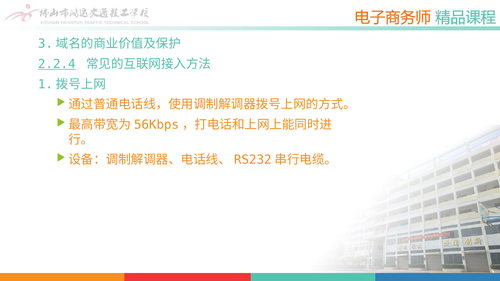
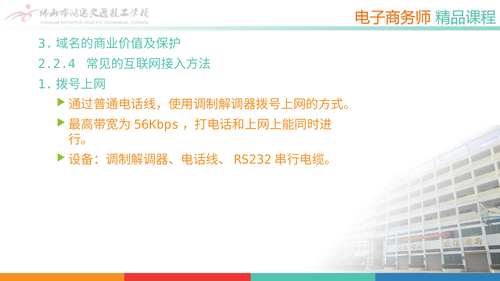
2.2.4 underline: present -> none (57, 64)
